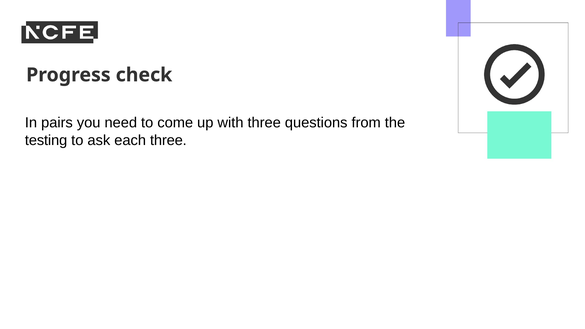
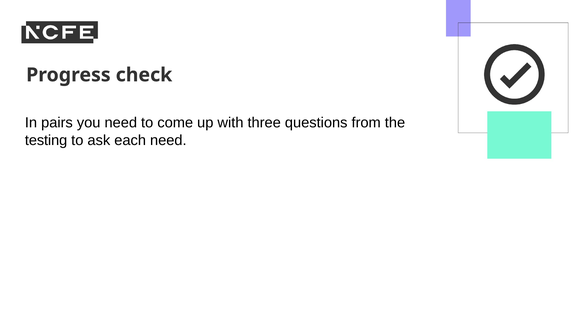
each three: three -> need (168, 140)
